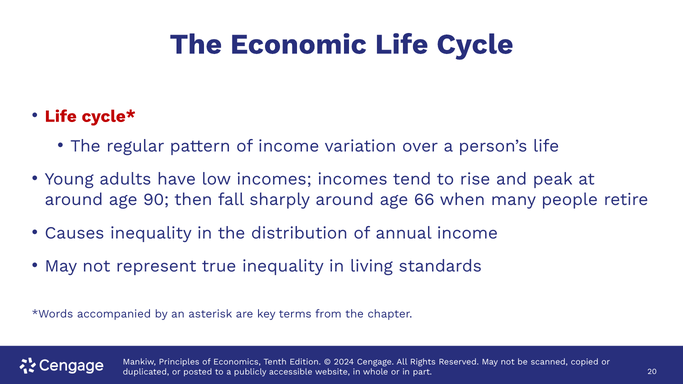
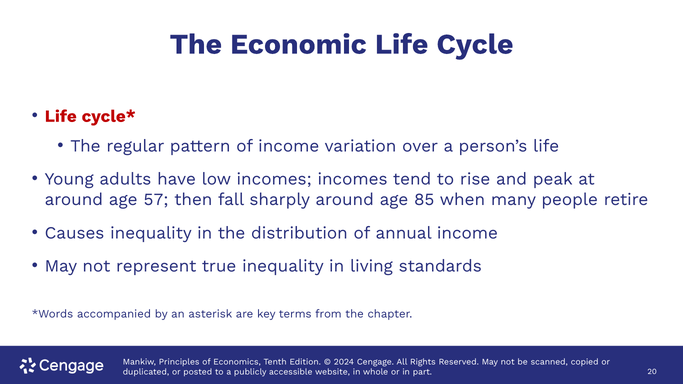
90: 90 -> 57 (156, 200)
66: 66 -> 85 (424, 200)
